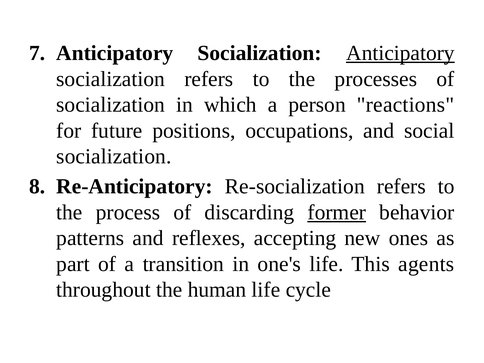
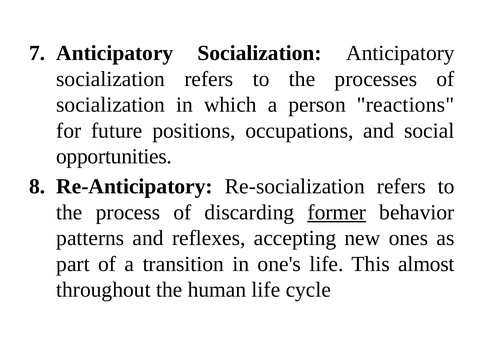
Anticipatory underline: present -> none (400, 53)
socialization: socialization -> opportunities (114, 156)
agents: agents -> almost (426, 264)
